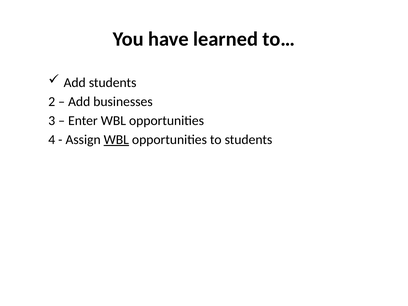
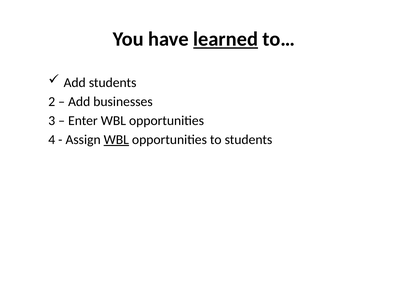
learned underline: none -> present (226, 39)
